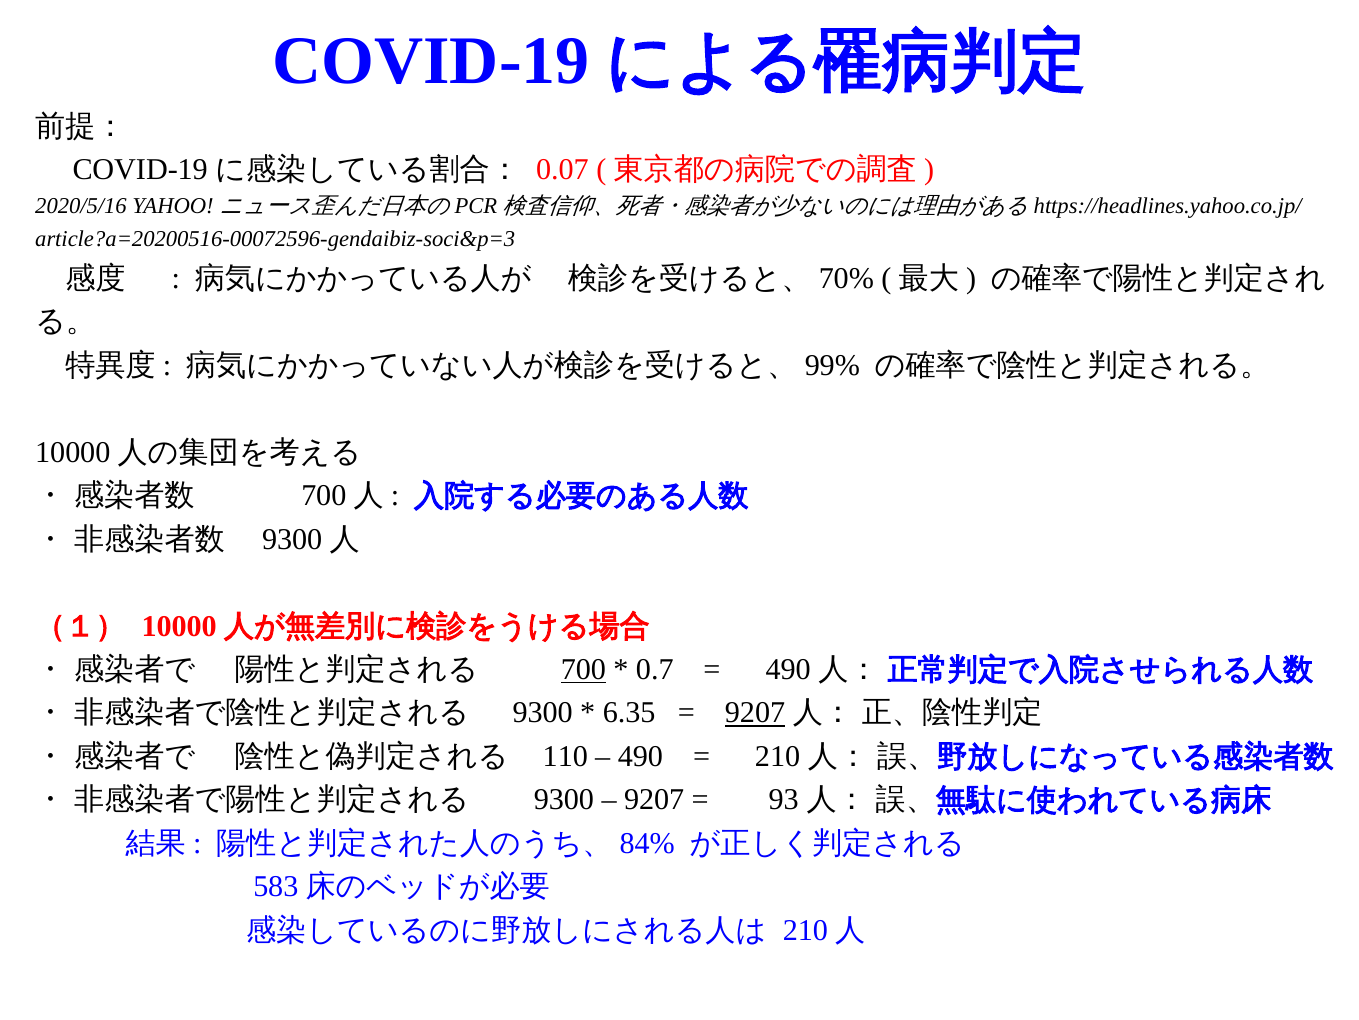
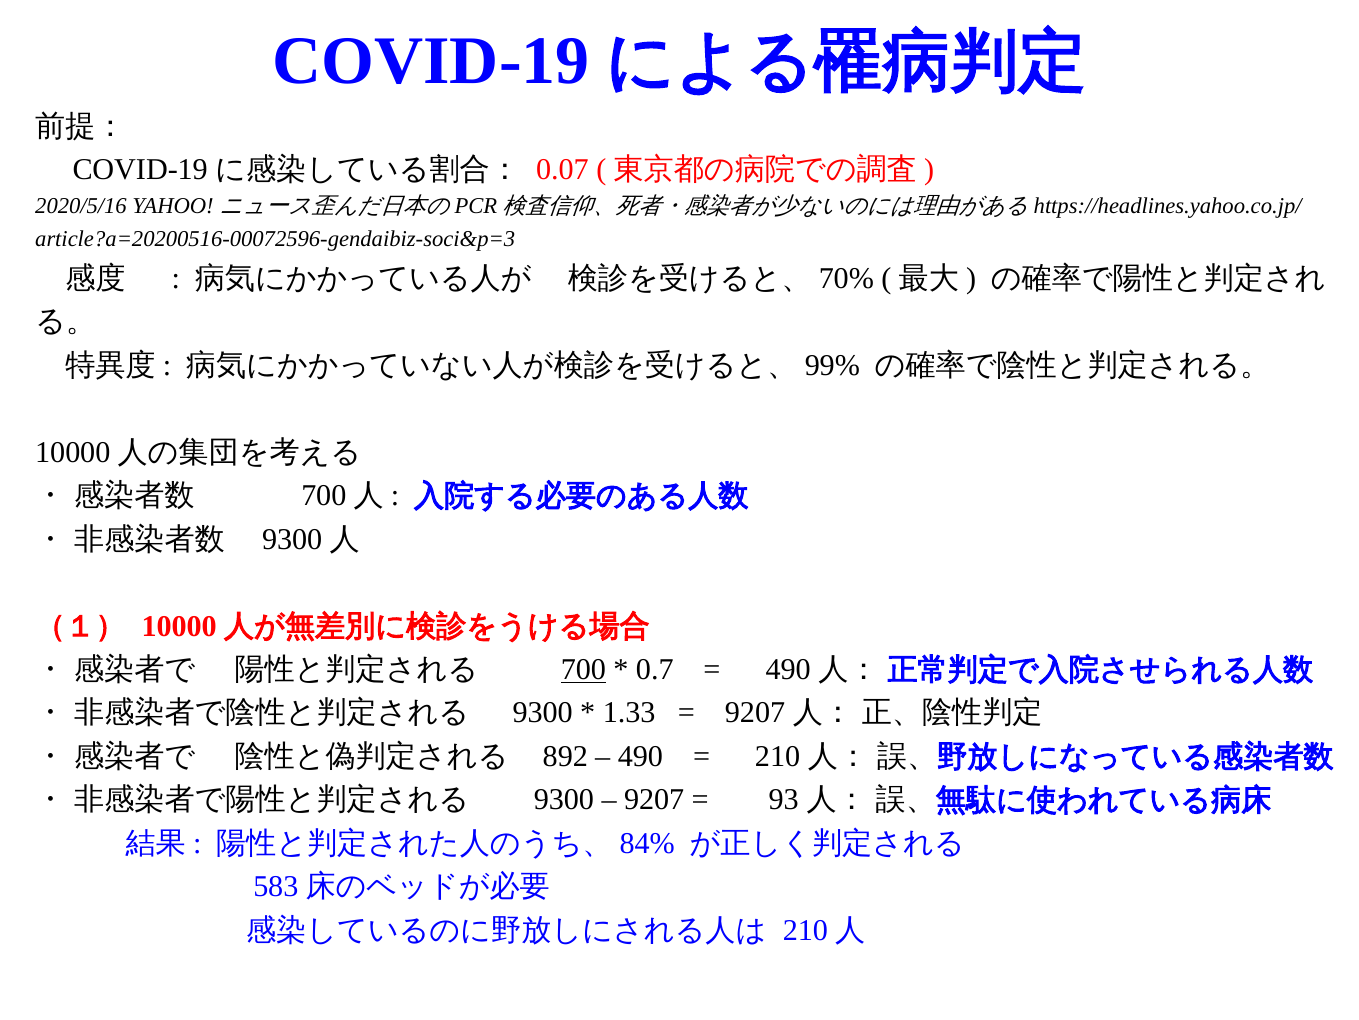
6.35: 6.35 -> 1.33 (629, 713)
9207 underline: present -> none (755, 713)
110: 110 -> 892 (565, 756)
